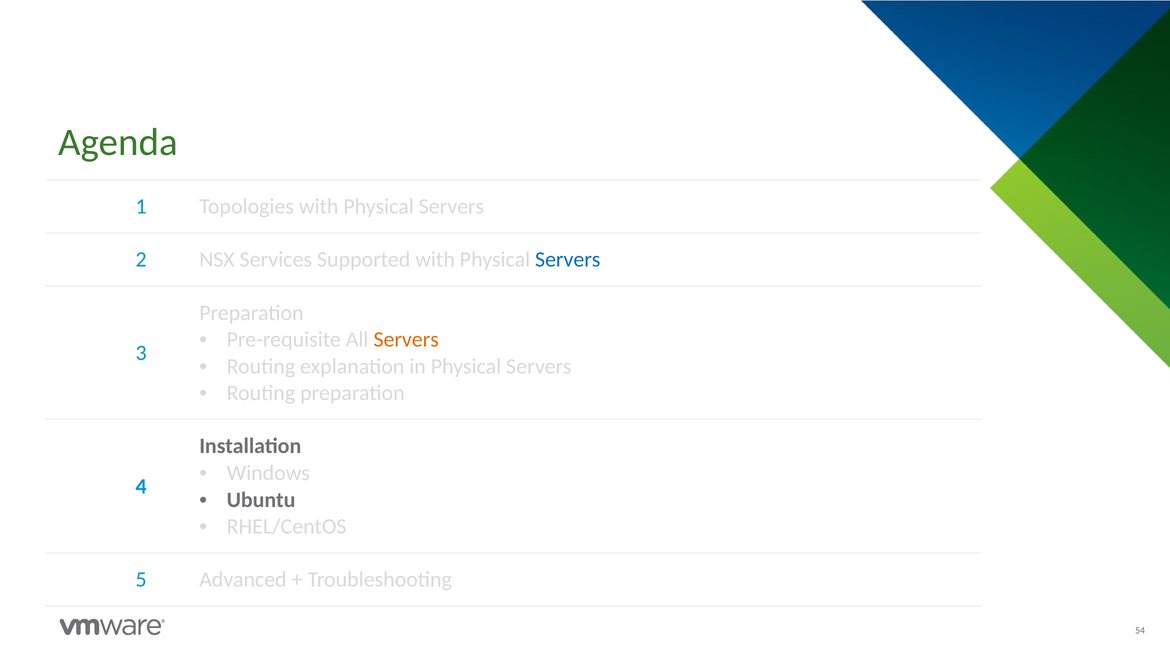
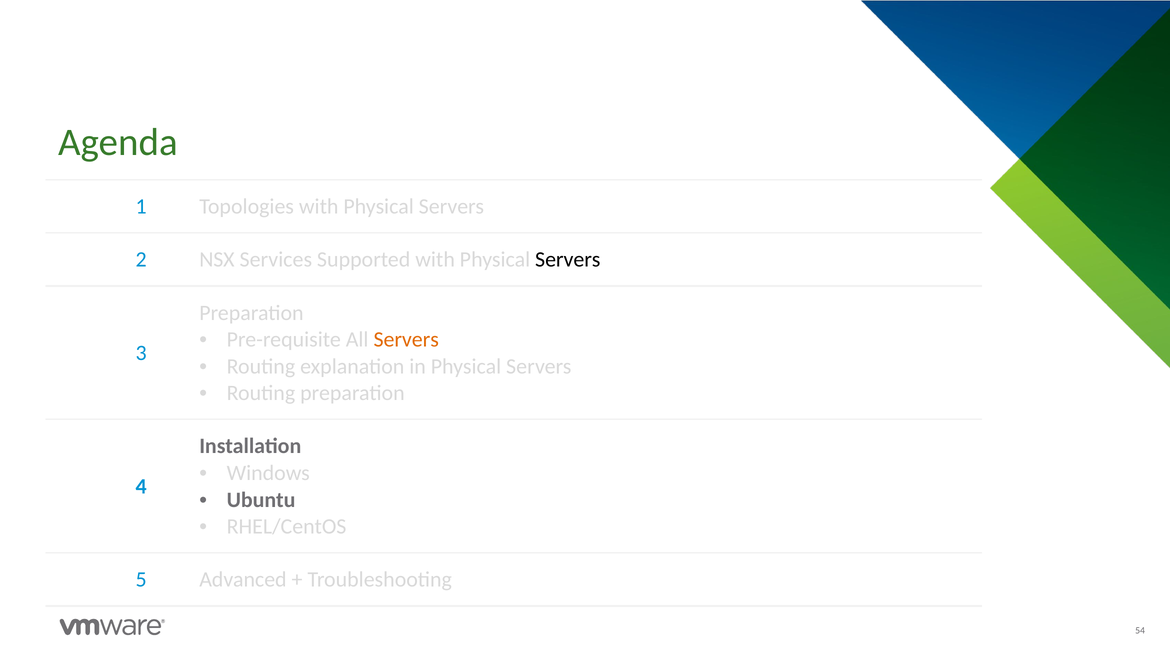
Servers colour: blue -> black (568, 260)
